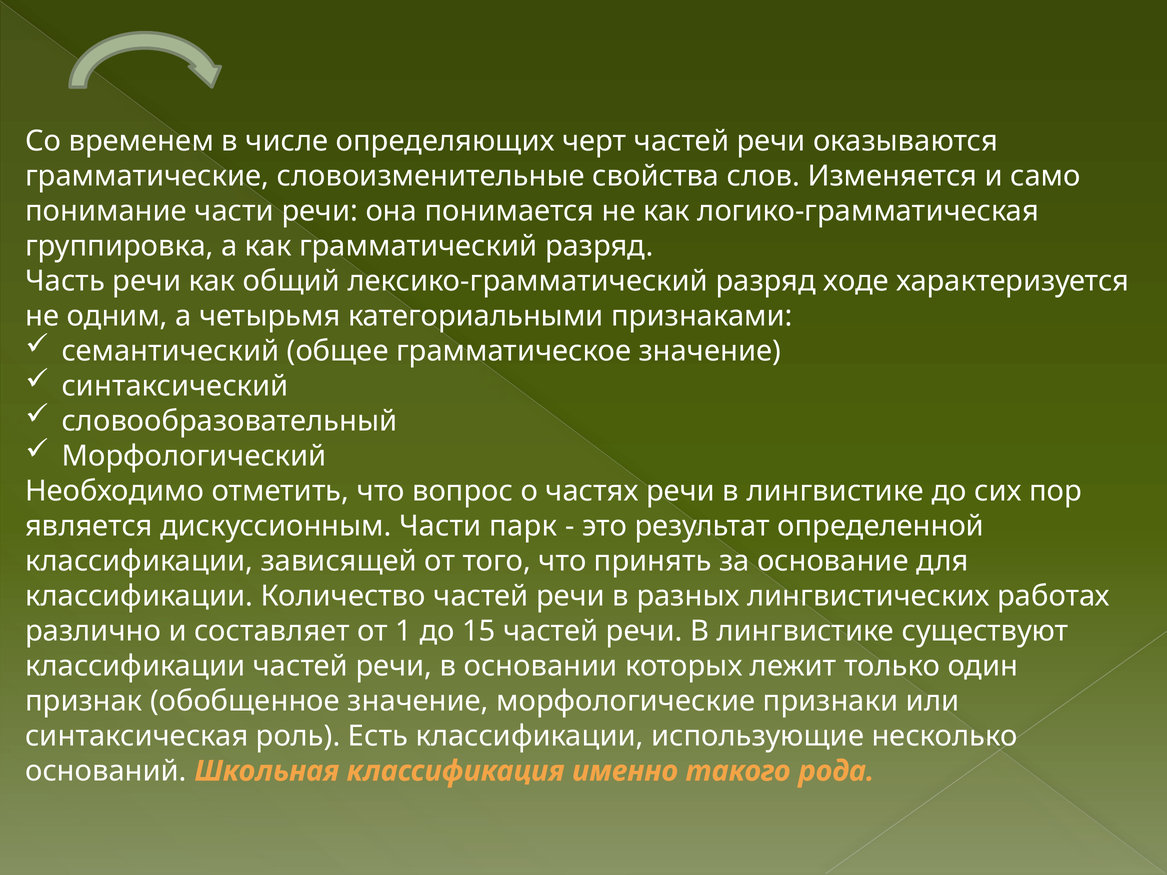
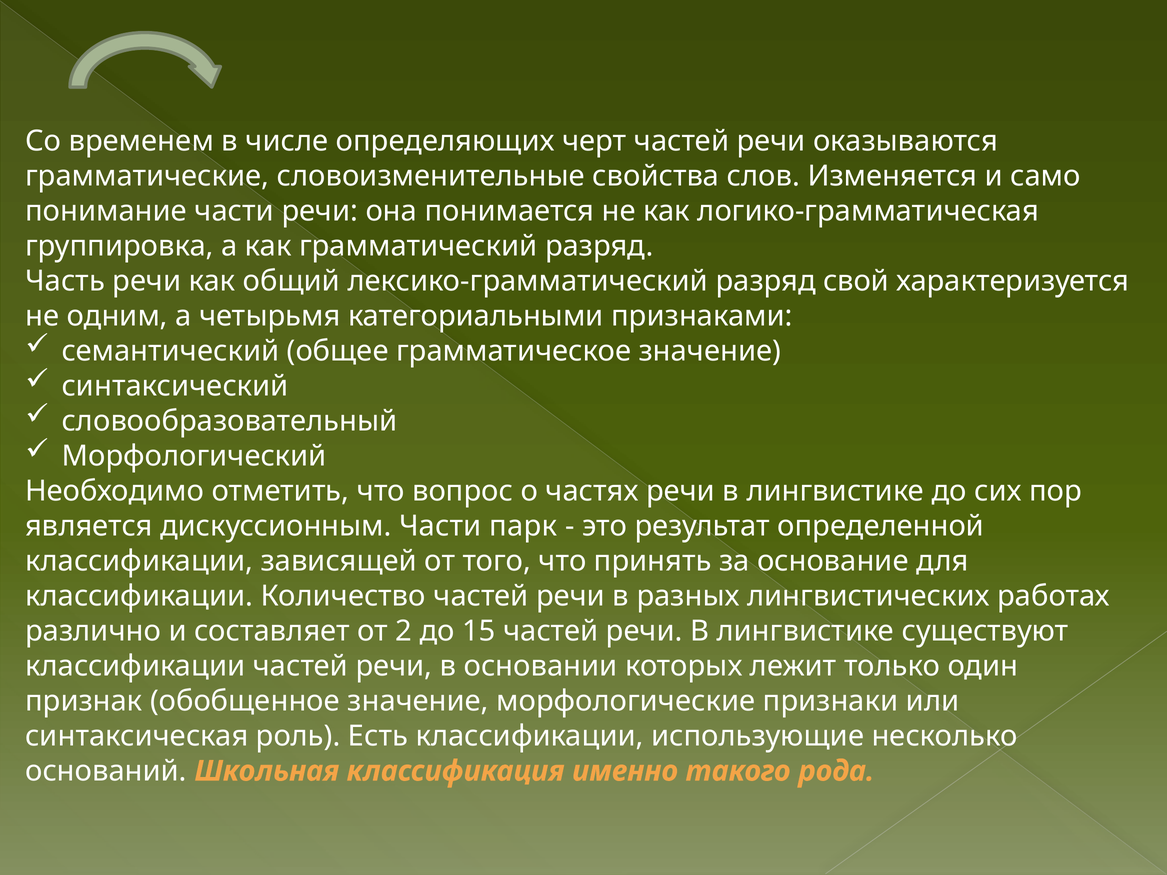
ходе: ходе -> свой (856, 281)
1: 1 -> 2 (404, 631)
